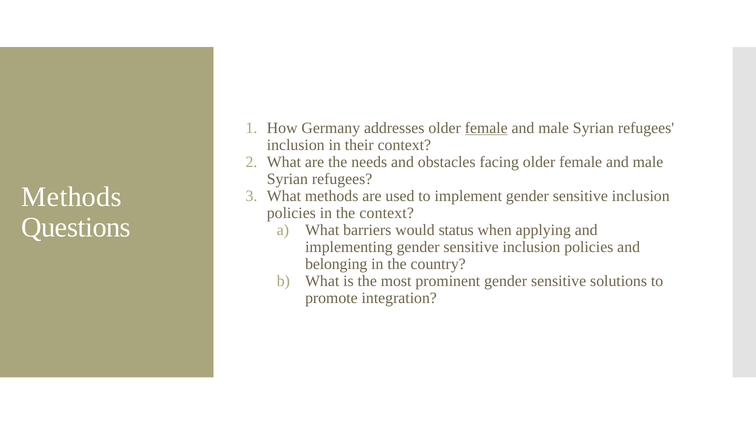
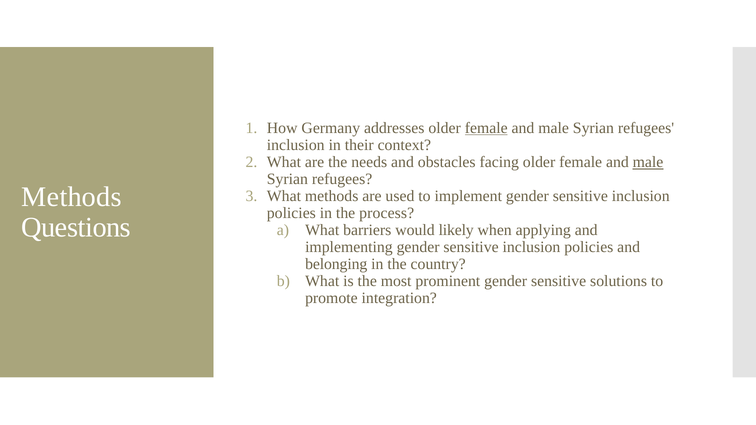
male underline: none -> present (648, 162)
the context: context -> process (387, 213)
status: status -> likely (456, 230)
